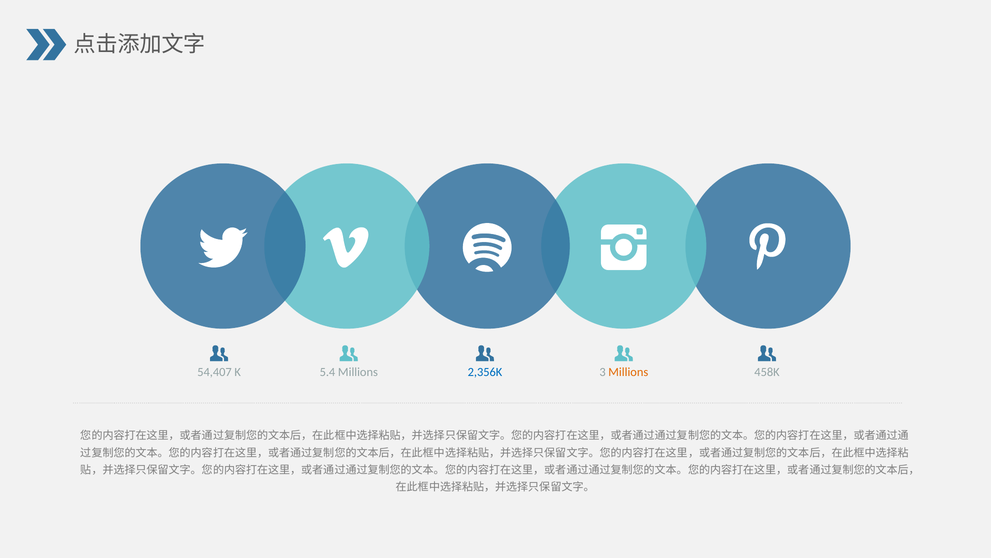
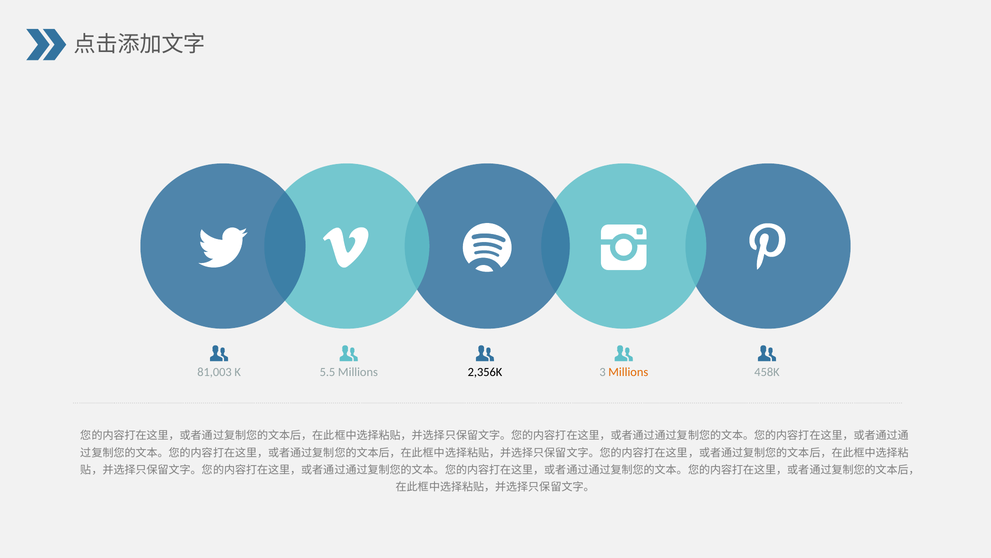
54,407: 54,407 -> 81,003 (214, 372)
5.4: 5.4 -> 5.5 (327, 372)
2,356K colour: blue -> black (485, 372)
